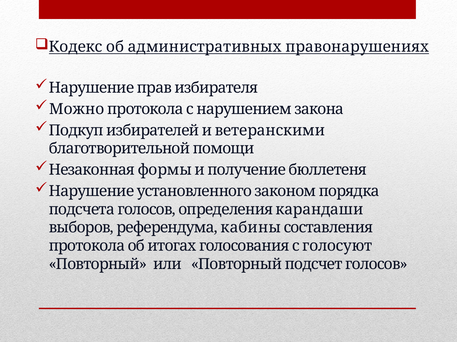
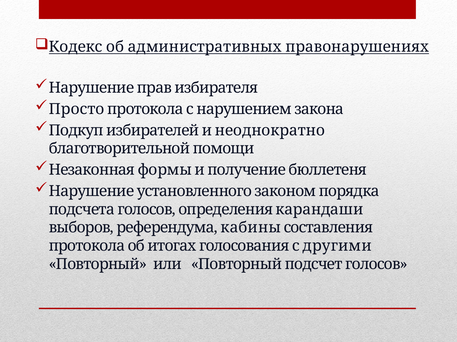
Можно: Можно -> Просто (77, 109)
ветеранскими: ветеранскими -> неоднократно (270, 131)
голосуют: голосуют -> другими (337, 246)
